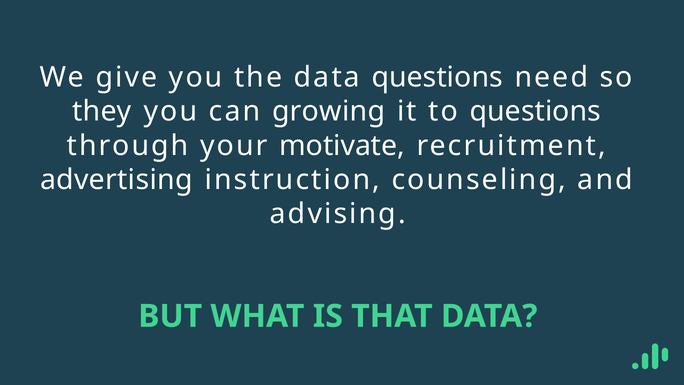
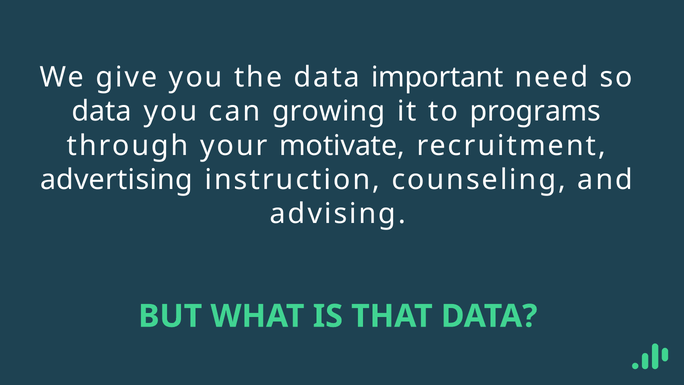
data questions: questions -> important (437, 77)
they: they -> data (102, 111)
to questions: questions -> programs (535, 111)
